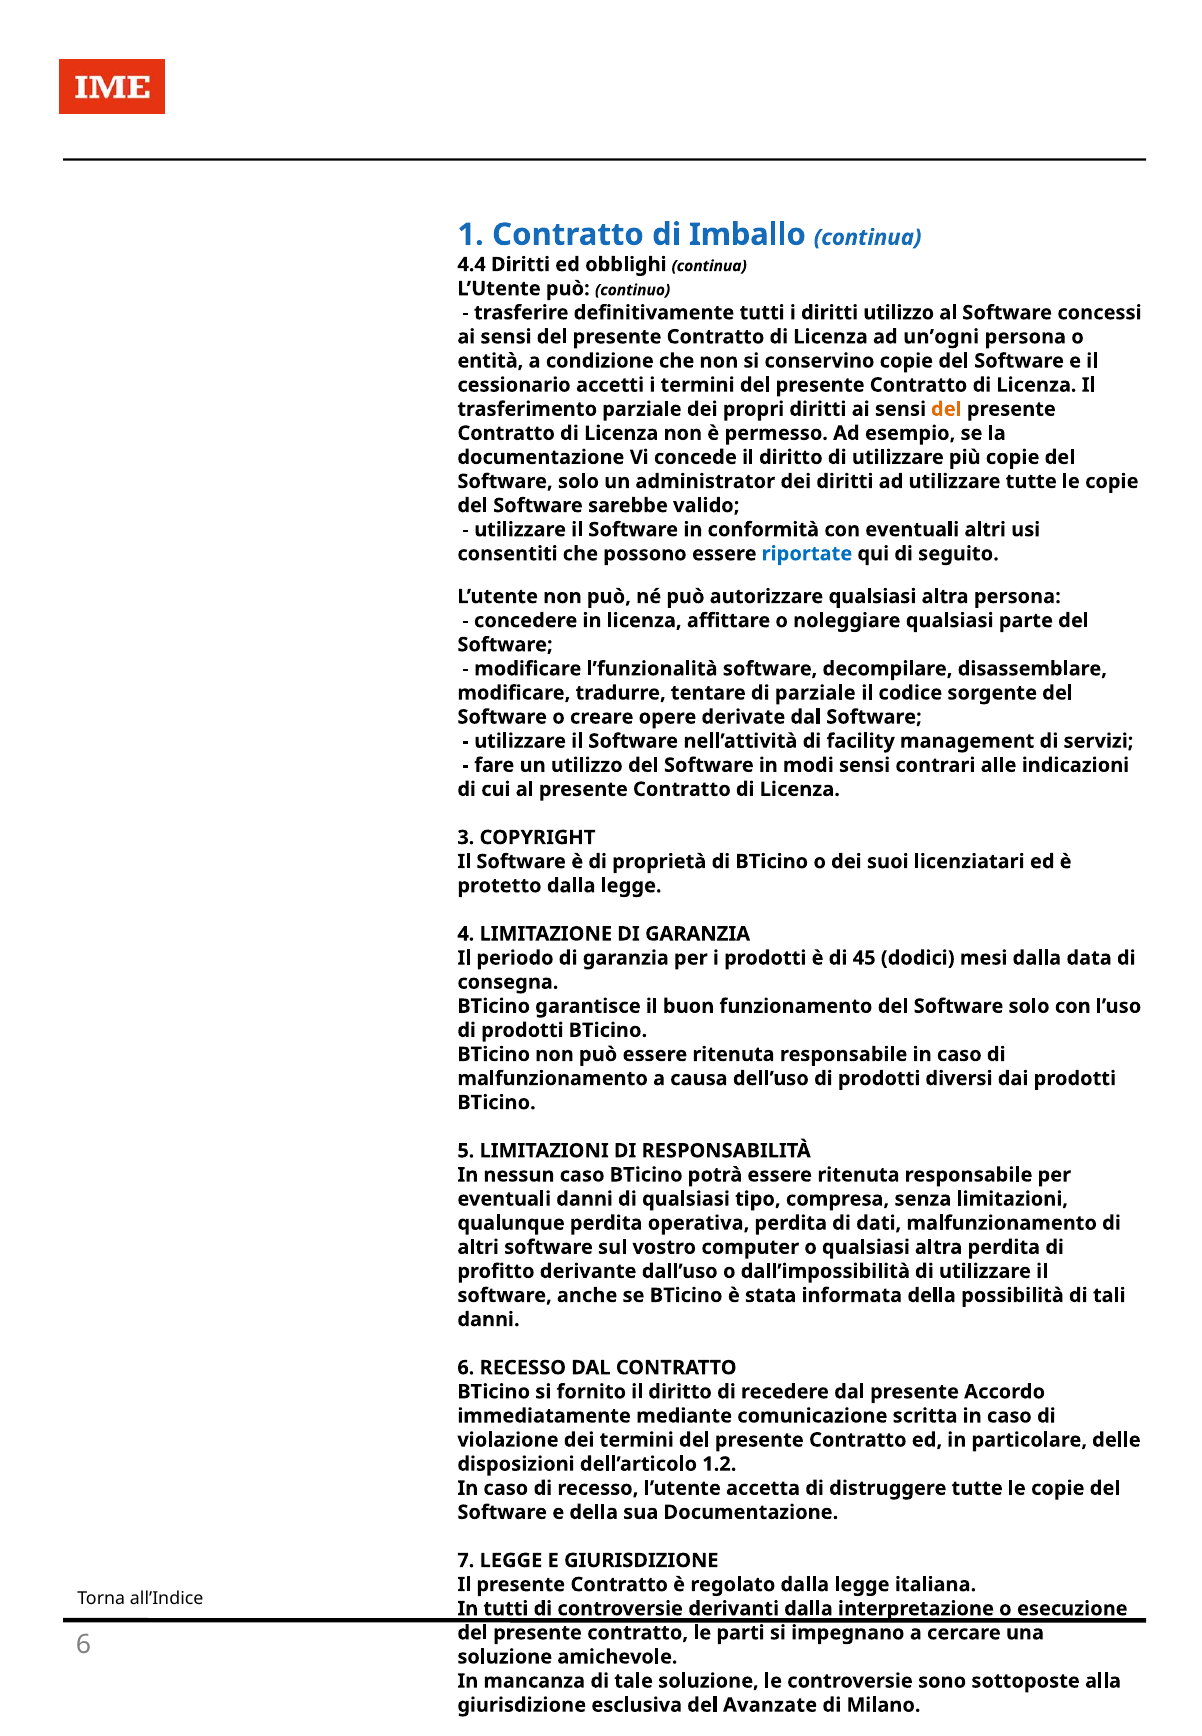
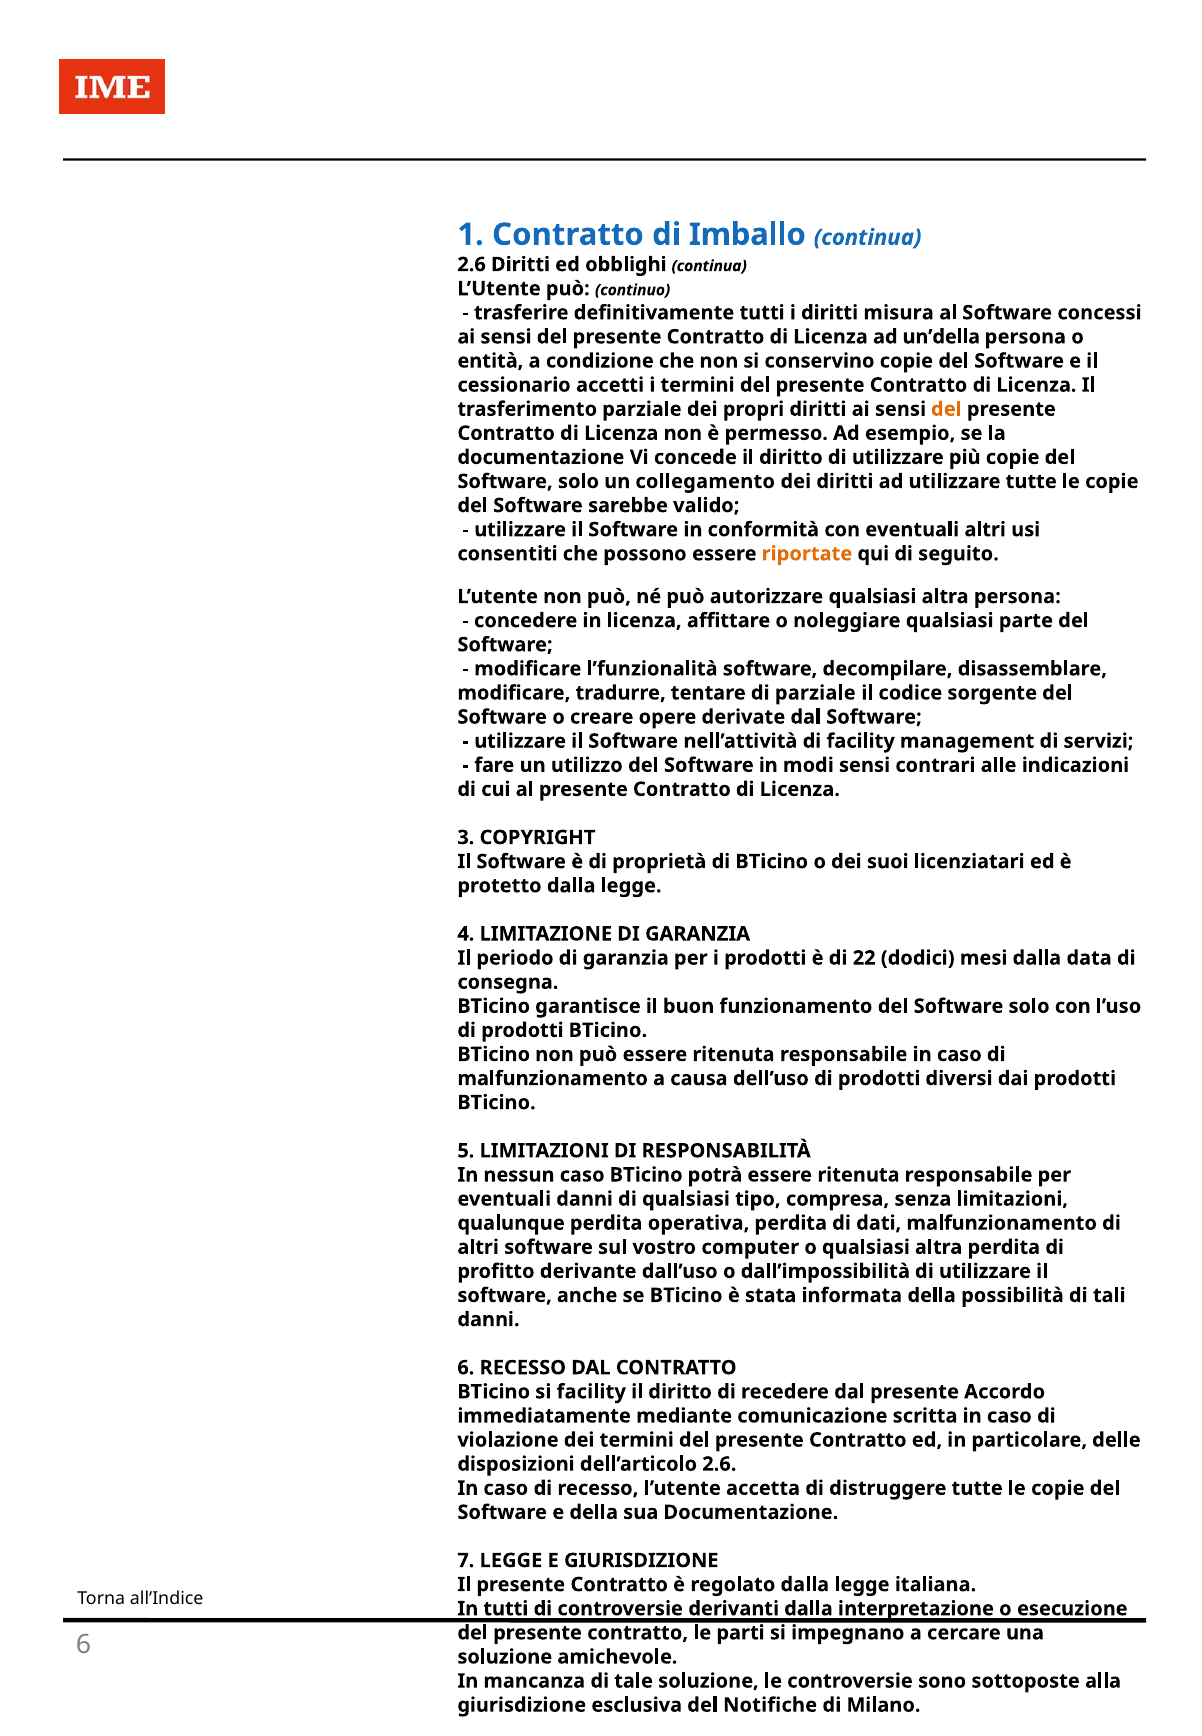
4.4: 4.4 -> 2.6 (472, 265)
diritti utilizzo: utilizzo -> misura (899, 313)
un’ogni: un’ogni -> un’della (941, 337)
administrator: administrator -> collegamento (705, 481)
riportate colour: blue -> orange (807, 554)
45: 45 -> 22 (864, 958)
si fornito: fornito -> facility (591, 1392)
dell’articolo 1.2: 1.2 -> 2.6 (719, 1464)
Avanzate: Avanzate -> Notifiche (770, 1705)
